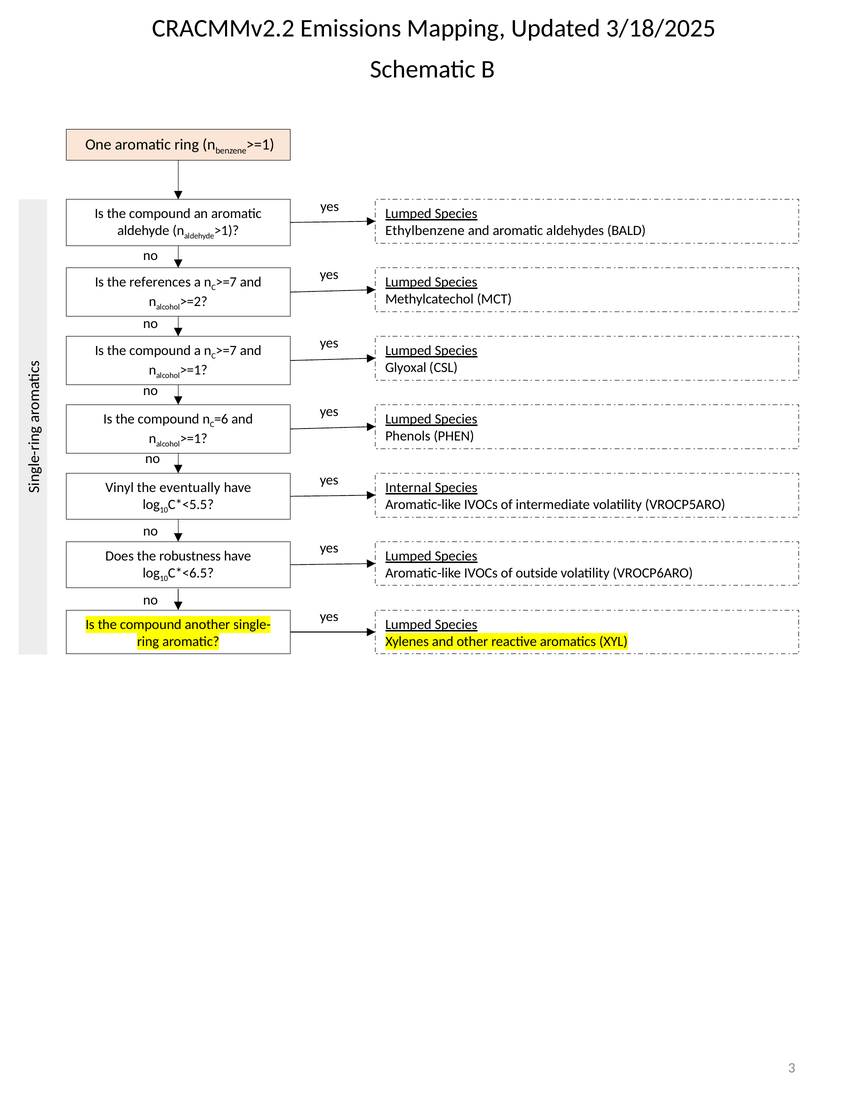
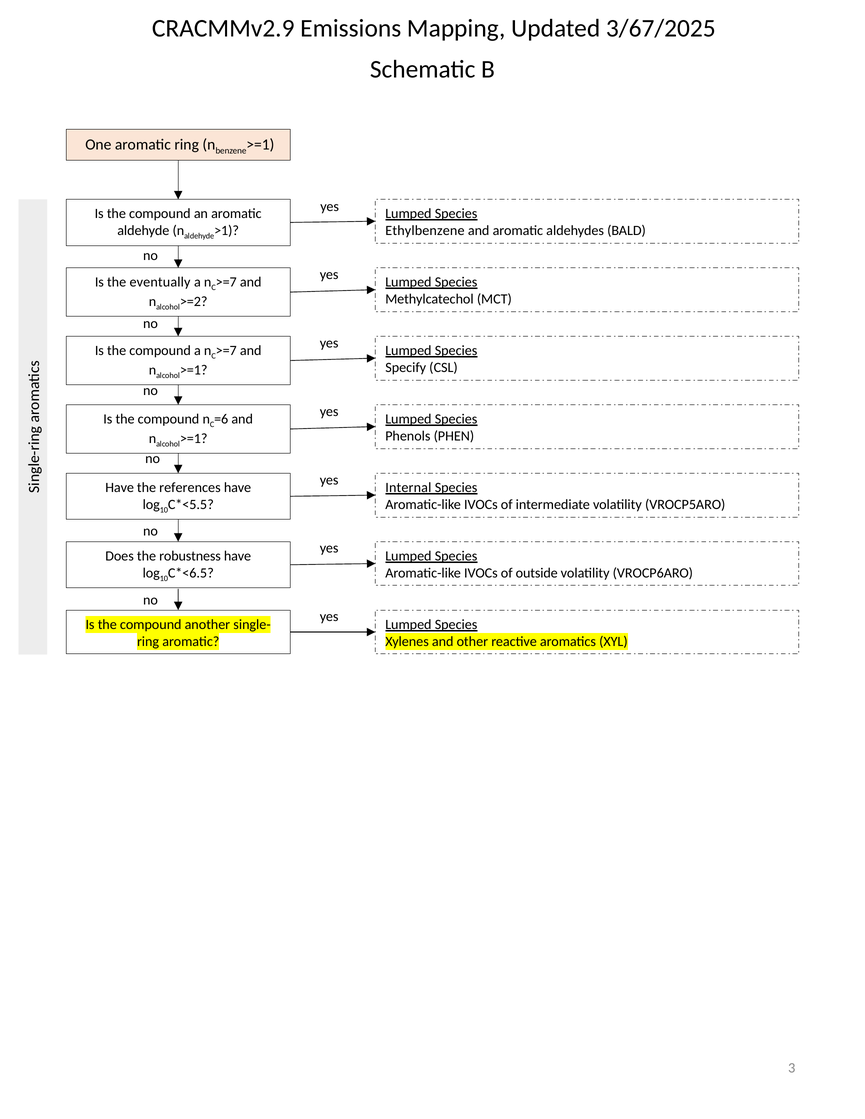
CRACMMv2.2: CRACMMv2.2 -> CRACMMv2.9 (223, 28)
3/18/2025: 3/18/2025 -> 3/67/2025 (661, 28)
references: references -> eventually (160, 282)
Glyoxal: Glyoxal -> Specify (406, 368)
Vinyl: Vinyl -> Have (120, 488)
eventually: eventually -> references (190, 488)
